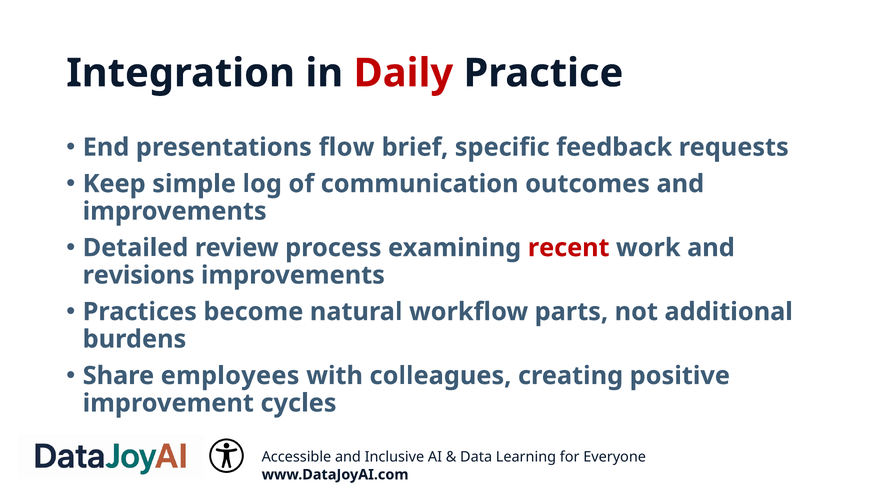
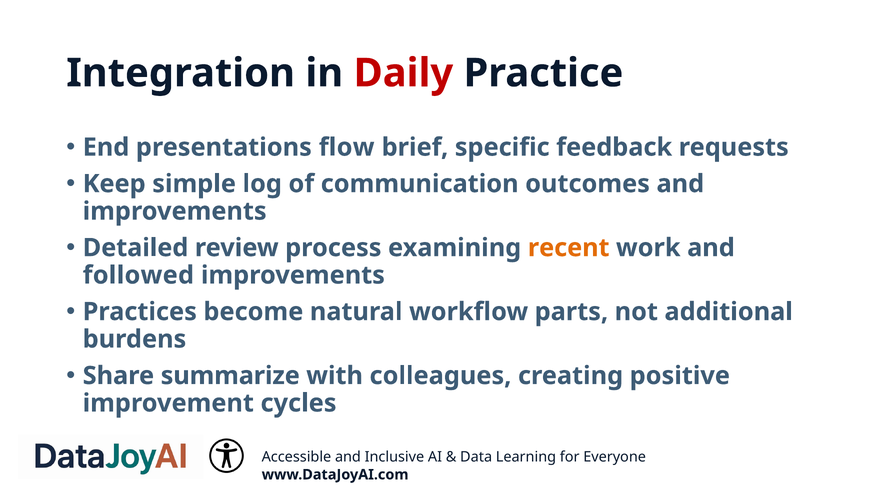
recent colour: red -> orange (569, 247)
revisions: revisions -> followed (138, 275)
employees: employees -> summarize (230, 375)
